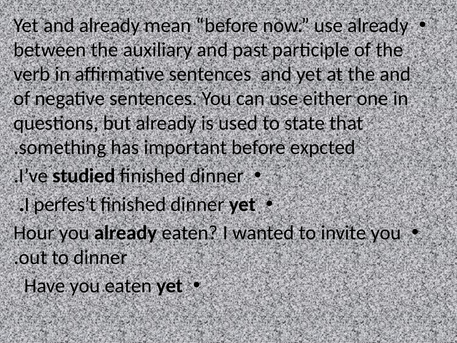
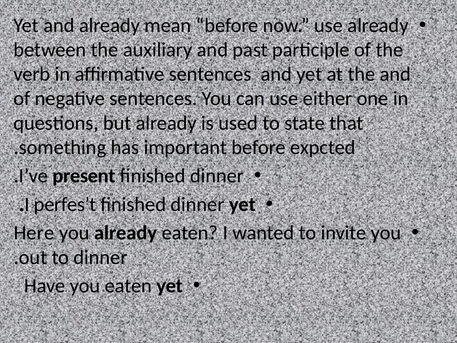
studied: studied -> present (84, 176)
Hour: Hour -> Here (34, 233)
